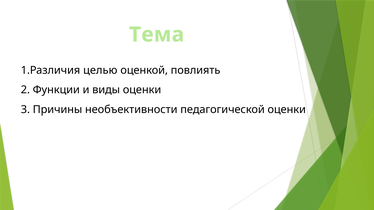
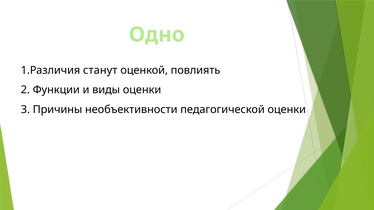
Тема: Тема -> Одно (157, 35)
целью: целью -> станут (100, 70)
